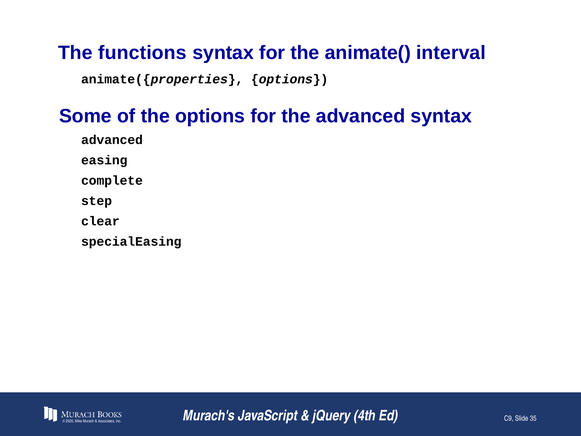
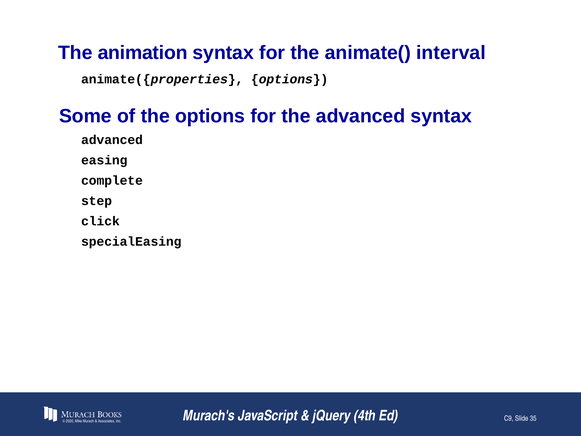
functions: functions -> animation (143, 53)
clear: clear -> click (100, 221)
